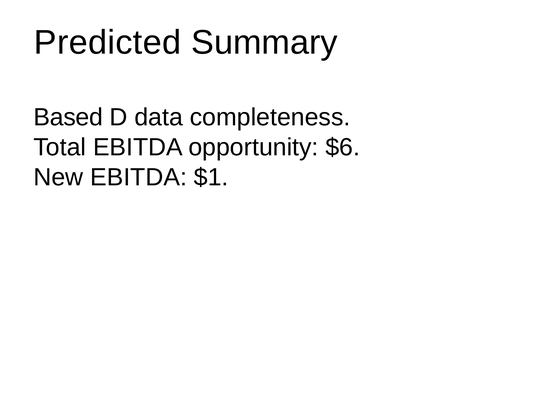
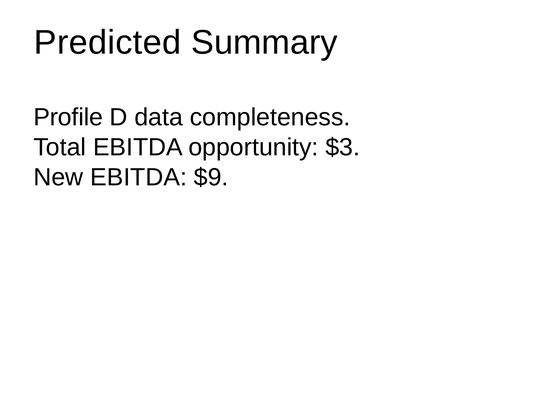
Based: Based -> Profile (68, 117)
$6: $6 -> $3 (343, 147)
$1: $1 -> $9 (211, 177)
